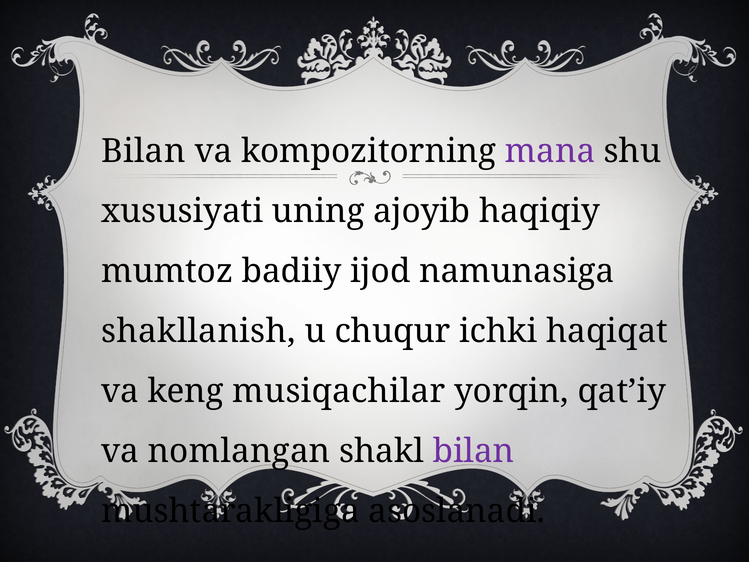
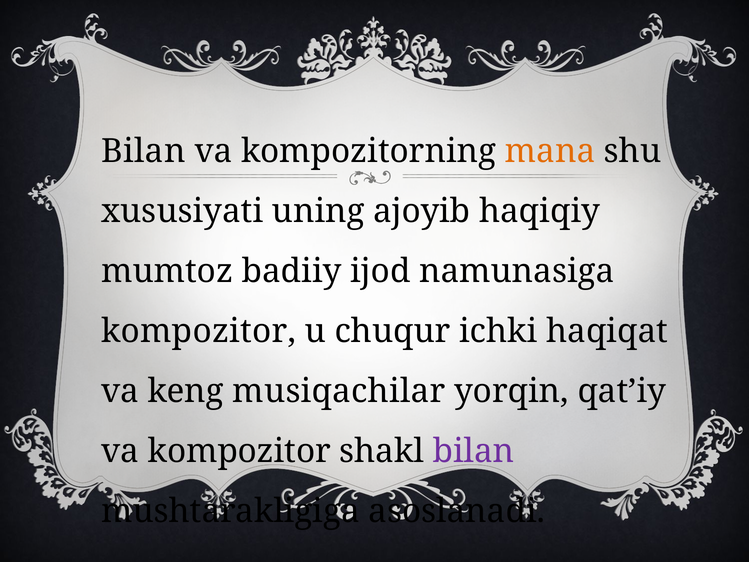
mana colour: purple -> orange (550, 151)
shakllanish: shakllanish -> kompozitor (198, 331)
va nomlangan: nomlangan -> kompozitor (239, 451)
